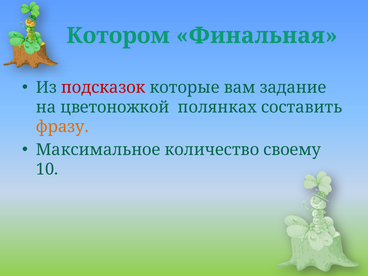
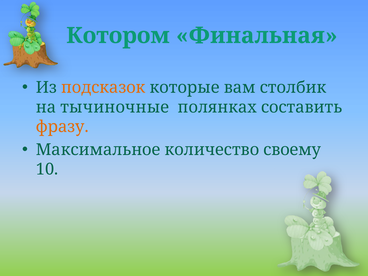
подсказок colour: red -> orange (103, 88)
задание: задание -> столбик (293, 88)
цветоножкой: цветоножкой -> тычиночные (115, 107)
